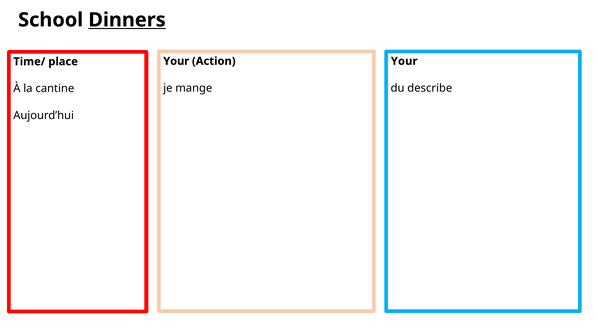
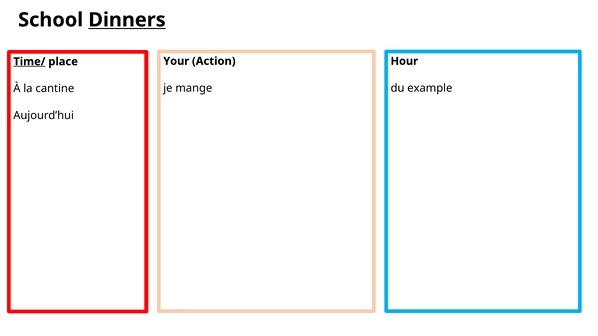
Your: Your -> Hour (404, 61)
Time/ underline: none -> present (29, 62)
describe: describe -> example (430, 88)
